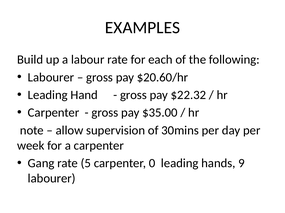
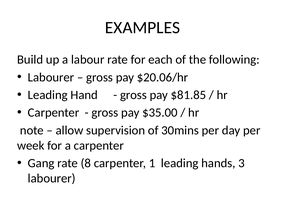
$20.60/hr: $20.60/hr -> $20.06/hr (163, 78)
$22.32: $22.32 -> $81.85 (188, 95)
5: 5 -> 8 (86, 164)
0: 0 -> 1 (152, 164)
9: 9 -> 3 (242, 164)
